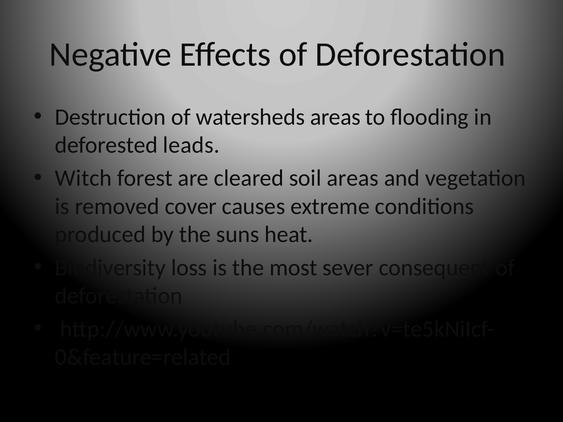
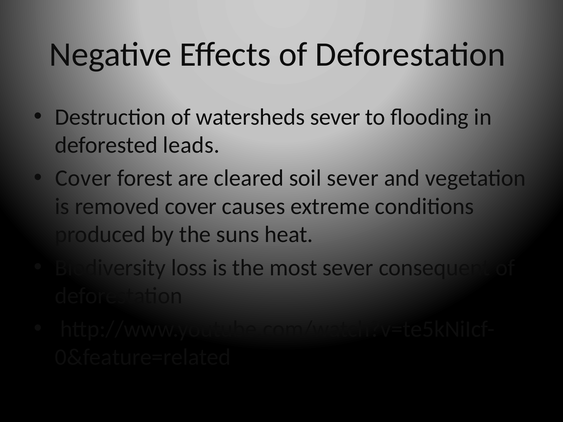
watersheds areas: areas -> sever (335, 117)
Witch: Witch -> Cover (83, 178)
soil areas: areas -> sever (353, 178)
